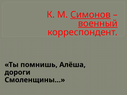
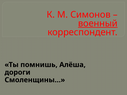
Симонов underline: present -> none (90, 15)
